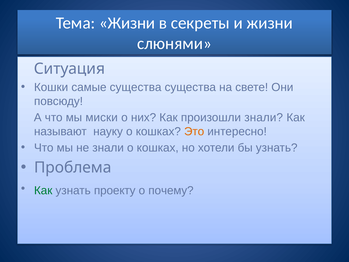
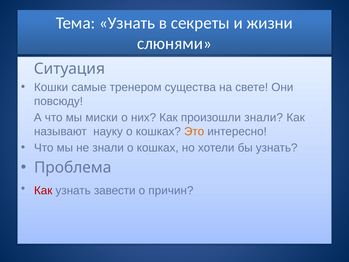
Тема Жизни: Жизни -> Узнать (127, 23)
самые существа: существа -> тренером (136, 87)
Как colour: green -> red (43, 190)
проекту: проекту -> завести (115, 190)
почему: почему -> причин (171, 190)
